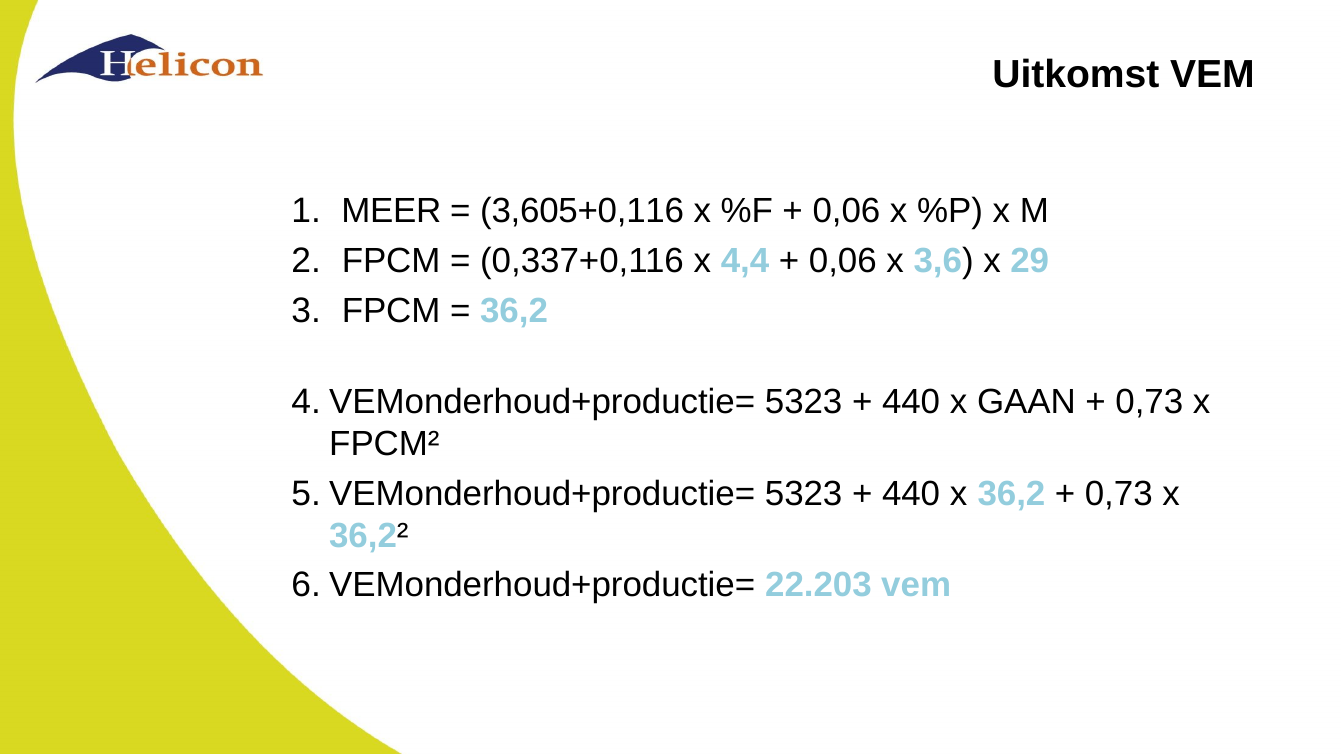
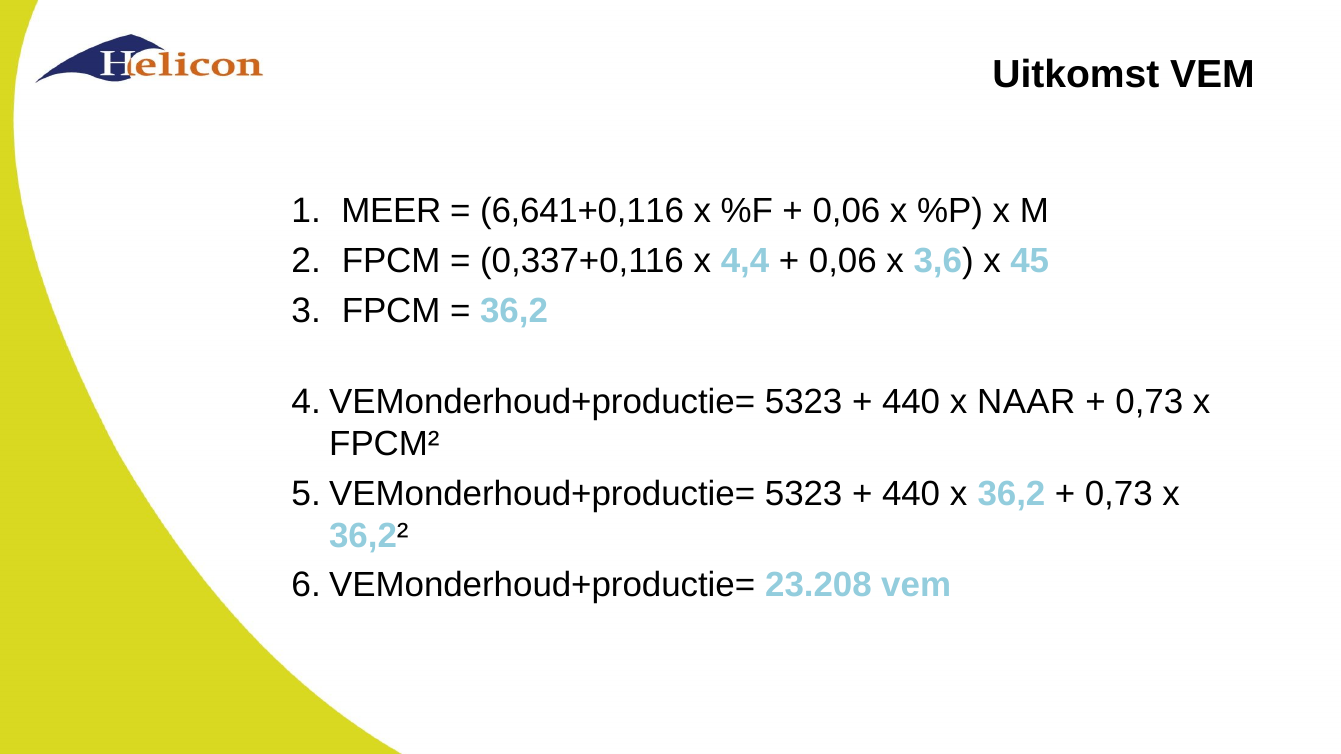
3,605+0,116: 3,605+0,116 -> 6,641+0,116 (582, 211)
29: 29 -> 45 (1030, 261)
GAAN: GAAN -> NAAR (1026, 402)
22.203: 22.203 -> 23.208 (818, 586)
